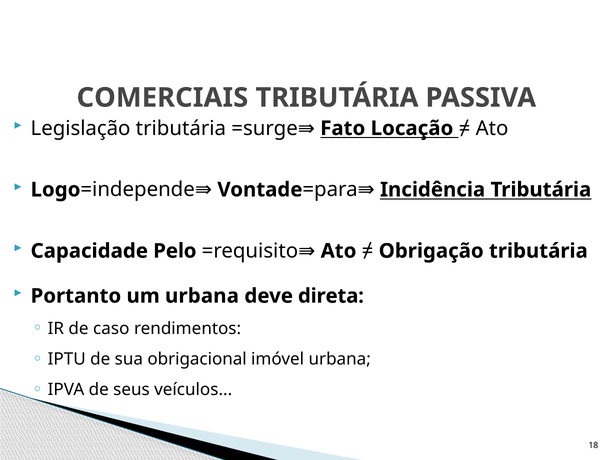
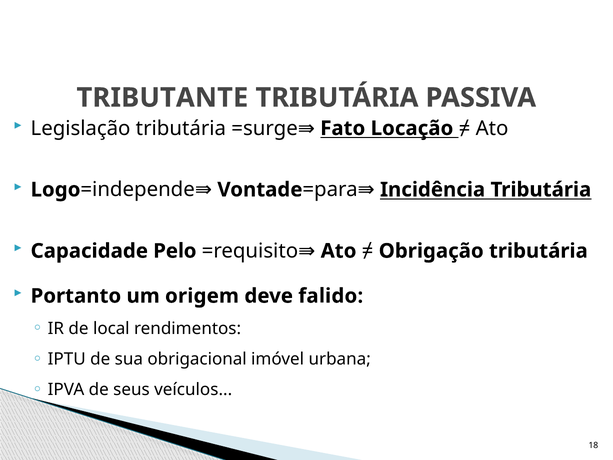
COMERCIAIS: COMERCIAIS -> TRIBUTANTE (162, 98)
um urbana: urbana -> origem (202, 296)
direta: direta -> falido (331, 296)
caso: caso -> local (111, 328)
